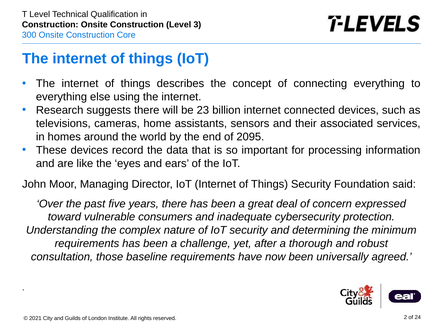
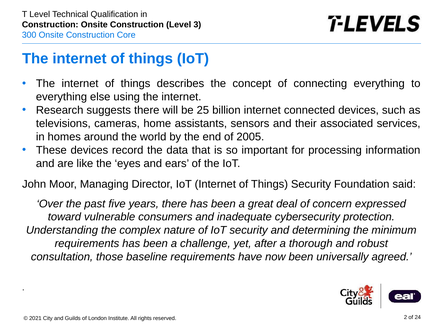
23: 23 -> 25 (203, 110)
2095: 2095 -> 2005 (250, 137)
